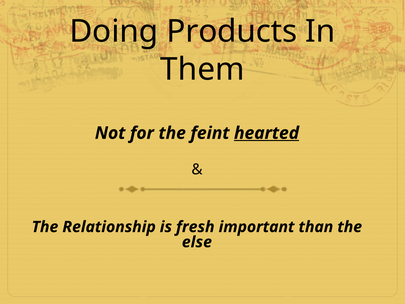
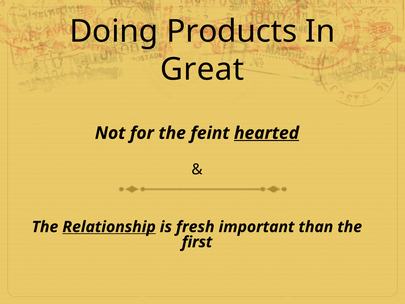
Them: Them -> Great (202, 69)
Relationship underline: none -> present (109, 227)
else: else -> first (197, 242)
